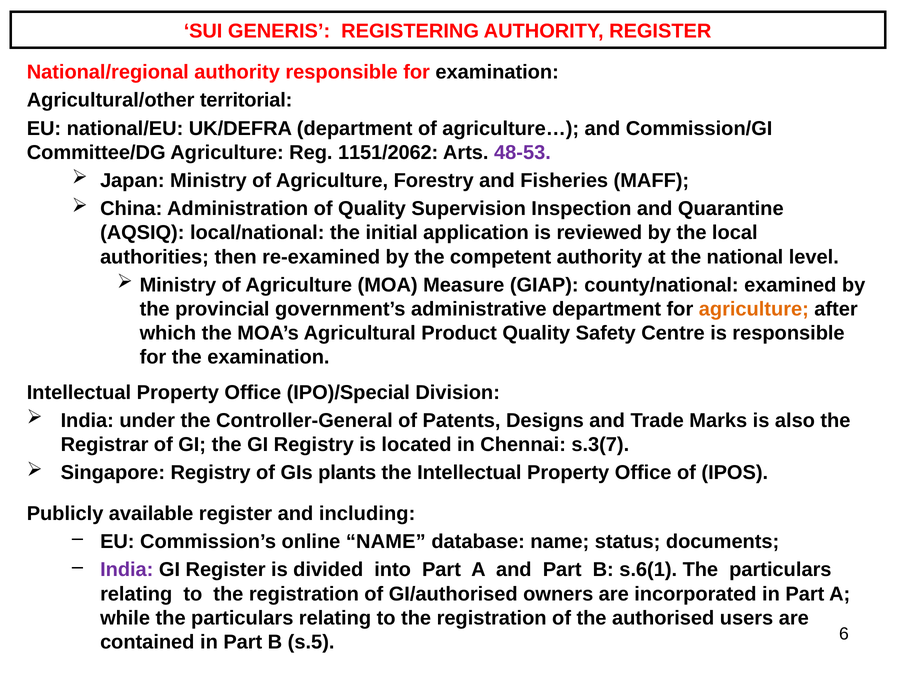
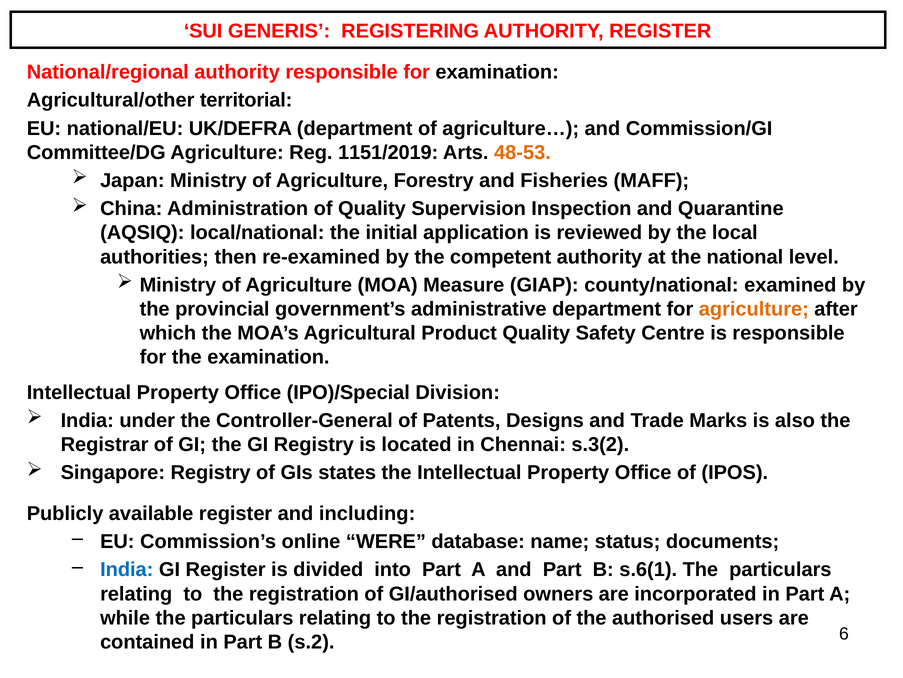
1151/2062: 1151/2062 -> 1151/2019 (388, 152)
48-53 colour: purple -> orange (522, 152)
s.3(7: s.3(7 -> s.3(2 (600, 444)
plants: plants -> states (347, 472)
online NAME: NAME -> WERE (386, 541)
India colour: purple -> blue (127, 569)
s.5: s.5 -> s.2 (311, 641)
